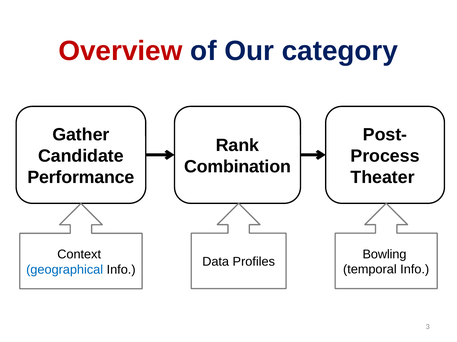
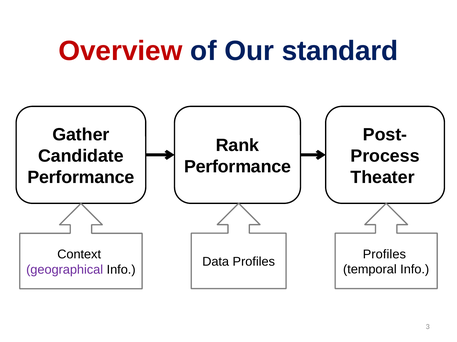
category: category -> standard (340, 51)
Combination: Combination -> Performance (238, 167)
Bowling: Bowling -> Profiles (384, 255)
geographical colour: blue -> purple (65, 270)
